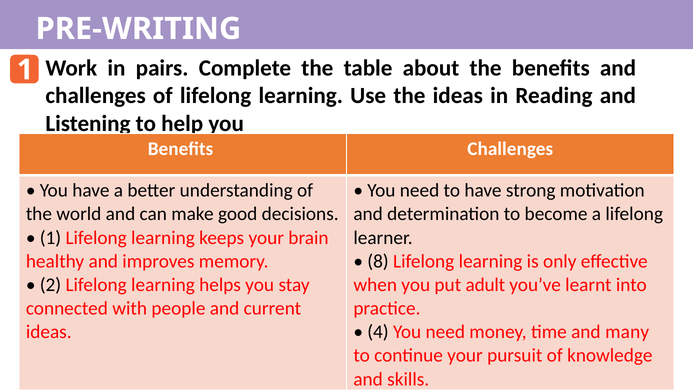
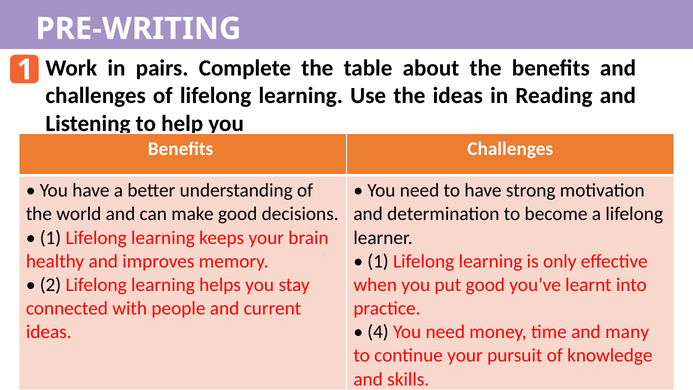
8: 8 -> 1 (378, 261)
put adult: adult -> good (485, 285)
